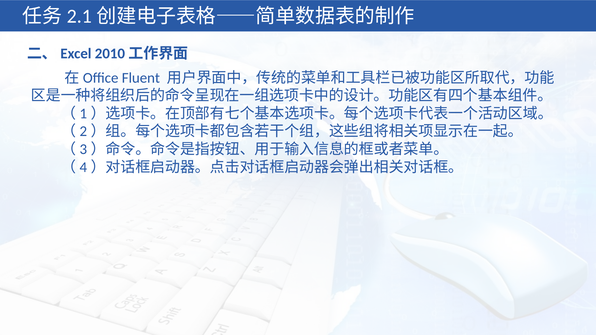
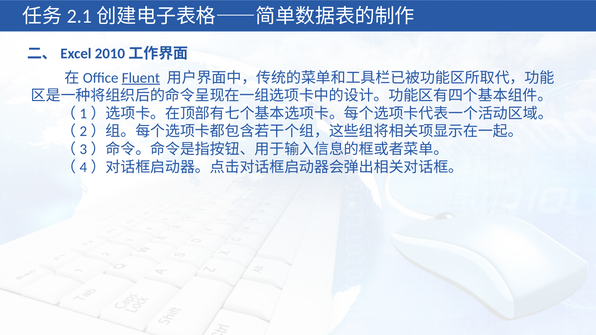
Fluent underline: none -> present (141, 78)
